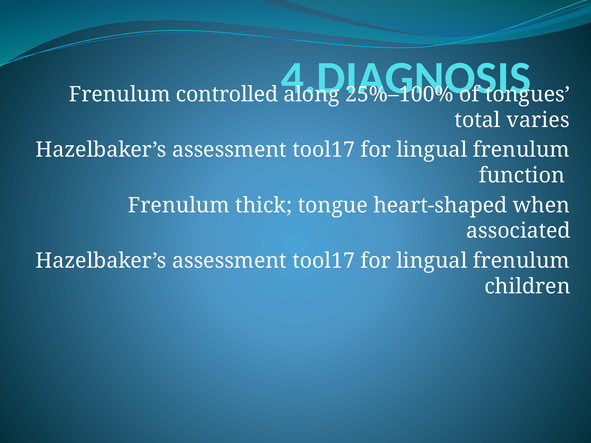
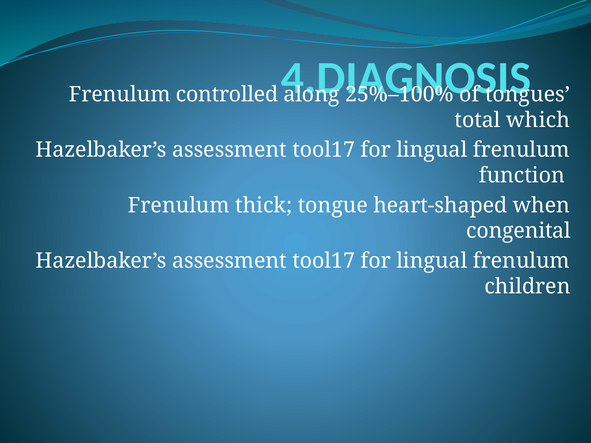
varies: varies -> which (538, 120)
associated: associated -> congenital (519, 231)
